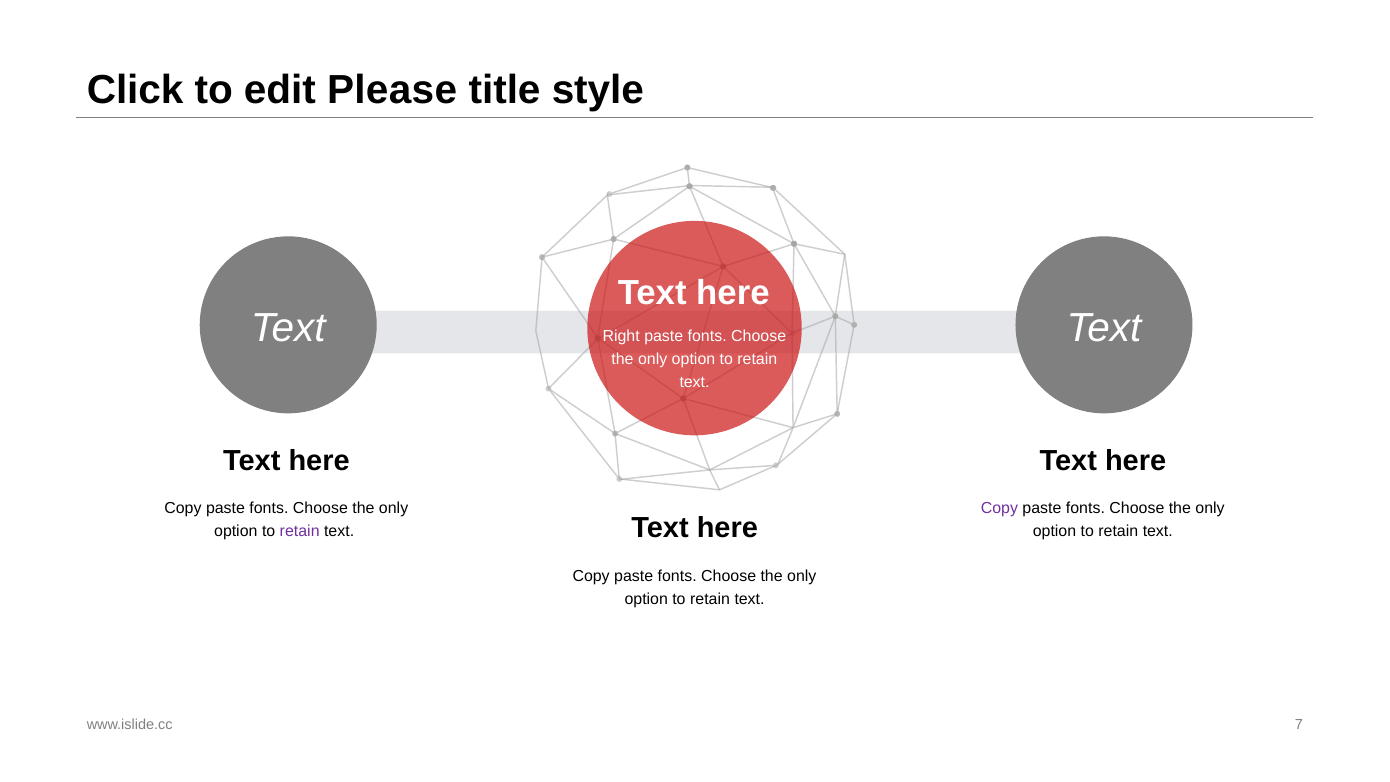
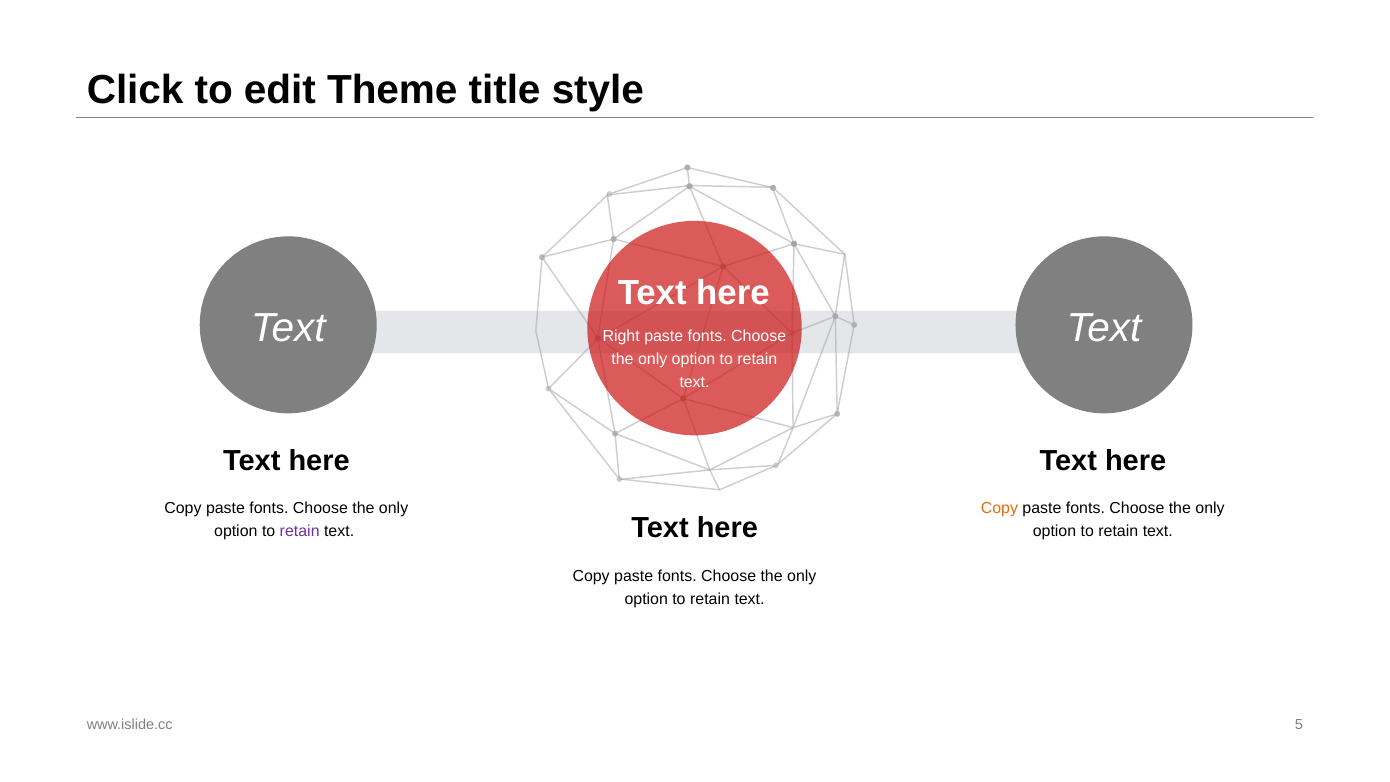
Please: Please -> Theme (392, 90)
Copy colour: purple -> orange (999, 508)
7: 7 -> 5 (1299, 724)
